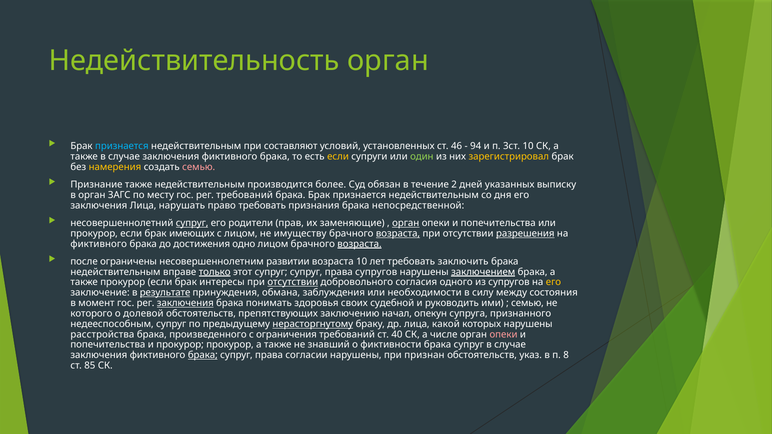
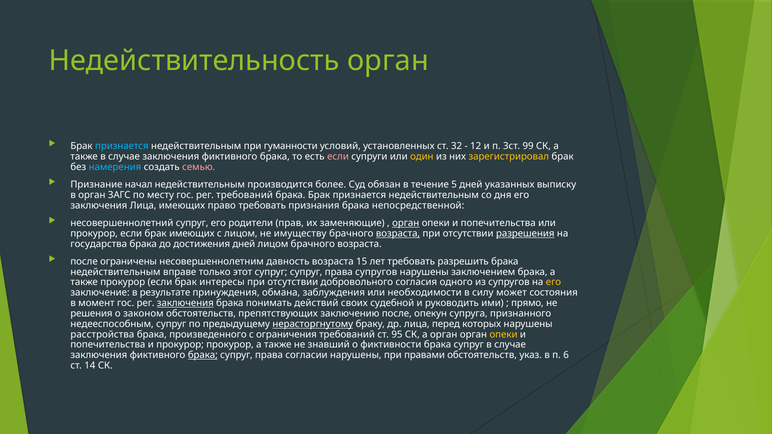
составляют: составляют -> гуманности (291, 146)
46: 46 -> 32 (457, 146)
94: 94 -> 12 (476, 146)
3ст 10: 10 -> 99 (528, 146)
если colour: yellow -> pink (338, 157)
один colour: light green -> yellow (422, 157)
намерения colour: yellow -> light blue (115, 167)
Признание также: также -> начал (139, 185)
2: 2 -> 5 (454, 185)
Лица нарушать: нарушать -> имеющих (182, 205)
супруг underline: present -> none (192, 223)
фиктивного: фиктивного -> государства (99, 244)
достижения одно: одно -> дней (244, 244)
возраста underline: present -> none (360, 244)
развитии: развитии -> давность (288, 262)
возраста 10: 10 -> 15 (362, 262)
заключить: заключить -> разрешить (463, 262)
только underline: present -> none (215, 272)
заключением underline: present -> none (483, 272)
отсутствии underline: present -> none (293, 282)
результате underline: present -> none (165, 293)
между: между -> может (512, 293)
здоровья: здоровья -> действий (316, 303)
семью: семью -> прямо (527, 303)
которого: которого -> решения (91, 314)
долевой: долевой -> законом (143, 314)
заключению начал: начал -> после (397, 314)
какой: какой -> перед (446, 324)
40: 40 -> 95 (397, 335)
а числе: числе -> орган (444, 335)
опеки colour: pink -> yellow (504, 335)
признан: признан -> правами (425, 355)
8: 8 -> 6 (566, 355)
85: 85 -> 14 (90, 366)
